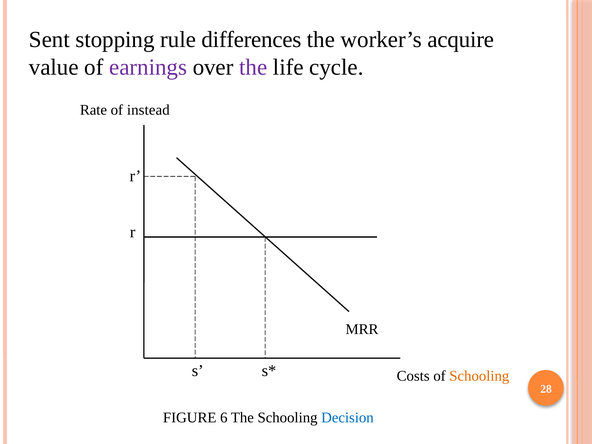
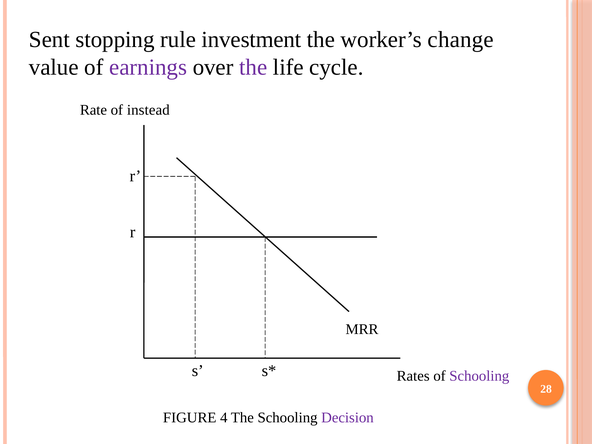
differences: differences -> investment (251, 40)
acquire: acquire -> change (461, 40)
Costs: Costs -> Rates (413, 376)
Schooling colour: orange -> purple (479, 376)
6: 6 -> 4 (224, 418)
Decision colour: blue -> purple (347, 418)
